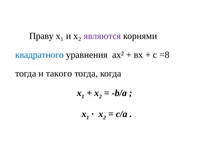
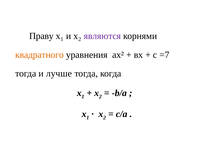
квадратного colour: blue -> orange (39, 55)
=8: =8 -> =7 (164, 55)
такого: такого -> лучше (59, 74)
